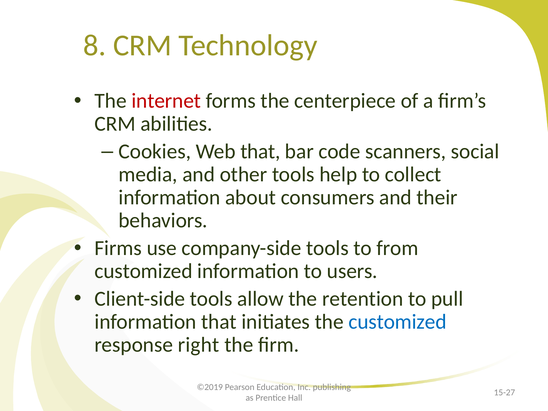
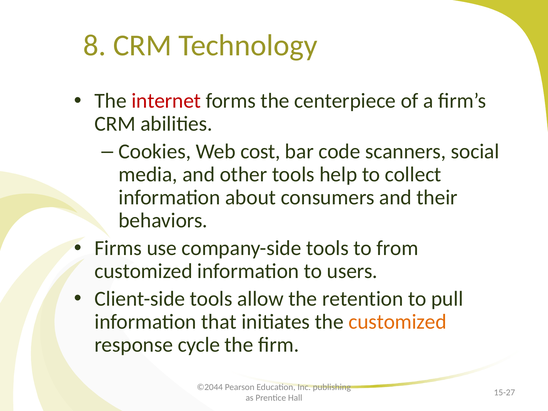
Web that: that -> cost (260, 152)
customized colour: blue -> orange (398, 322)
right: right -> cycle (199, 345)
©2019: ©2019 -> ©2044 (210, 387)
